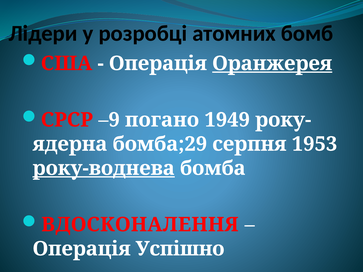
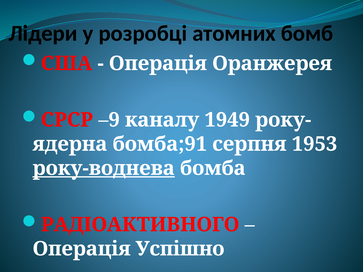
Оранжерея underline: present -> none (272, 64)
погано: погано -> каналу (162, 120)
бомба;29: бомба;29 -> бомба;91 (160, 144)
ВДОСКОНАЛЕННЯ: ВДОСКОНАЛЕННЯ -> РАДІОАКТИВНОГО (140, 225)
